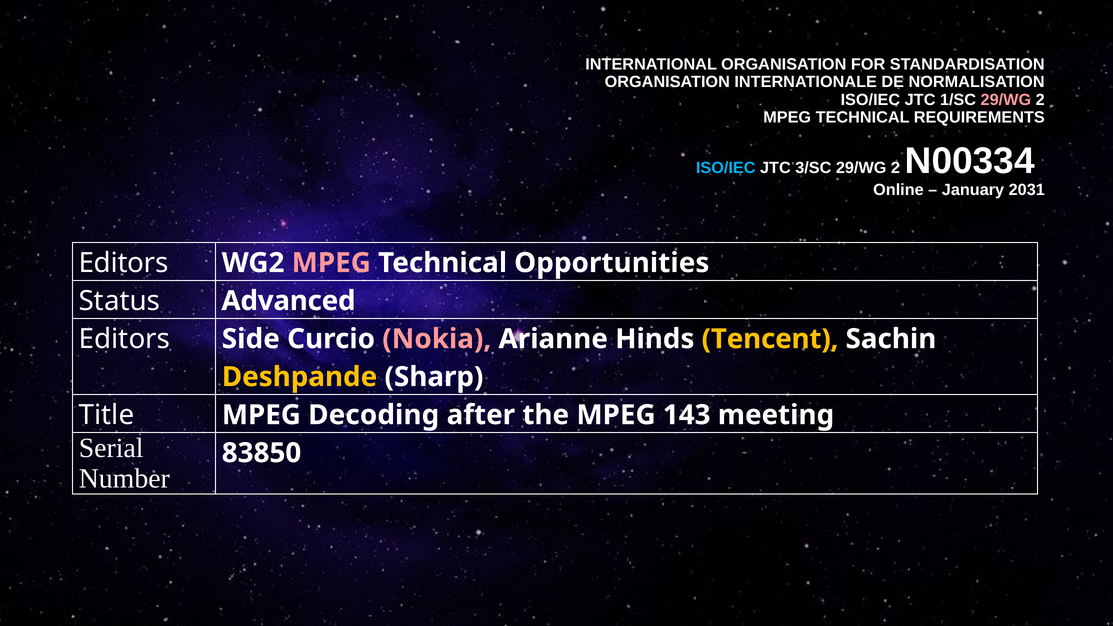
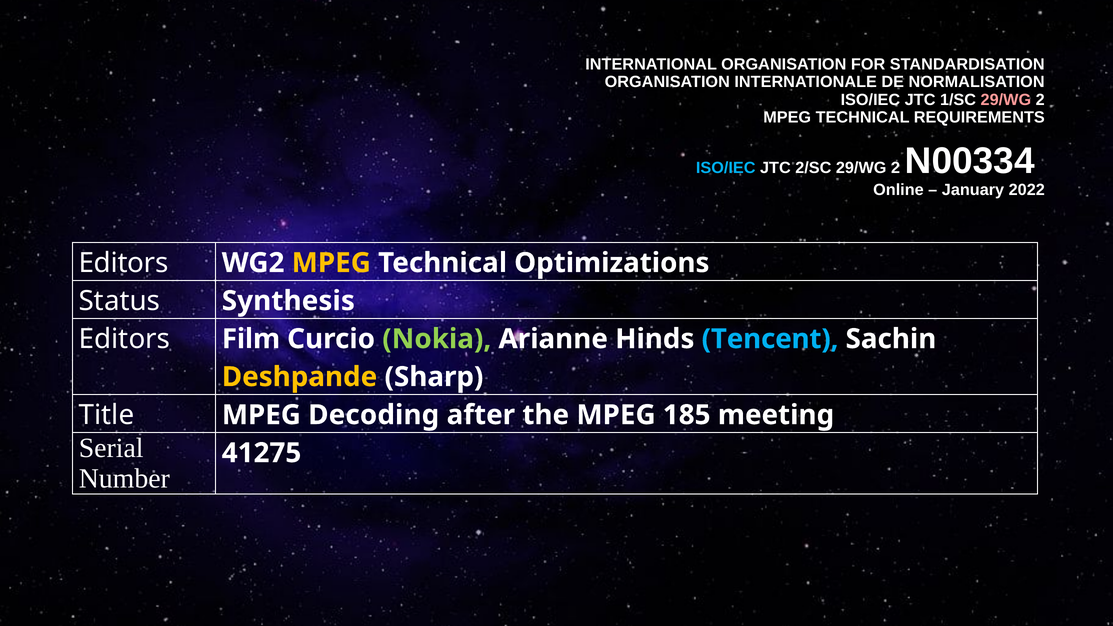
3/SC: 3/SC -> 2/SC (813, 168)
2031: 2031 -> 2022 (1027, 190)
MPEG colour: pink -> yellow (331, 263)
Opportunities: Opportunities -> Optimizations (612, 263)
Advanced: Advanced -> Synthesis (288, 301)
Side: Side -> Film (251, 339)
Nokia colour: pink -> light green (437, 339)
Tencent colour: yellow -> light blue (770, 339)
143: 143 -> 185 (687, 415)
83850: 83850 -> 41275 (262, 453)
